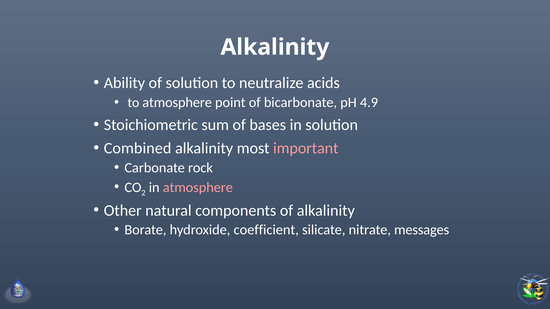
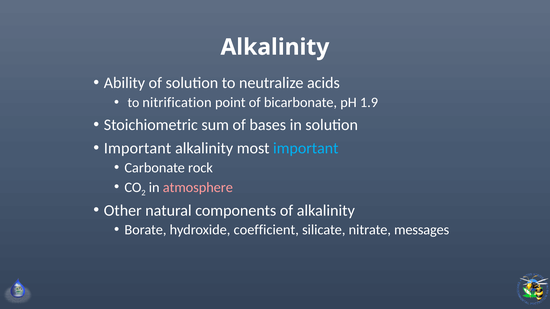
to atmosphere: atmosphere -> nitrification (177, 103)
4.9: 4.9 -> 1.9 (369, 103)
Combined: Combined -> Important (138, 148)
important colour: pink -> light blue (306, 148)
